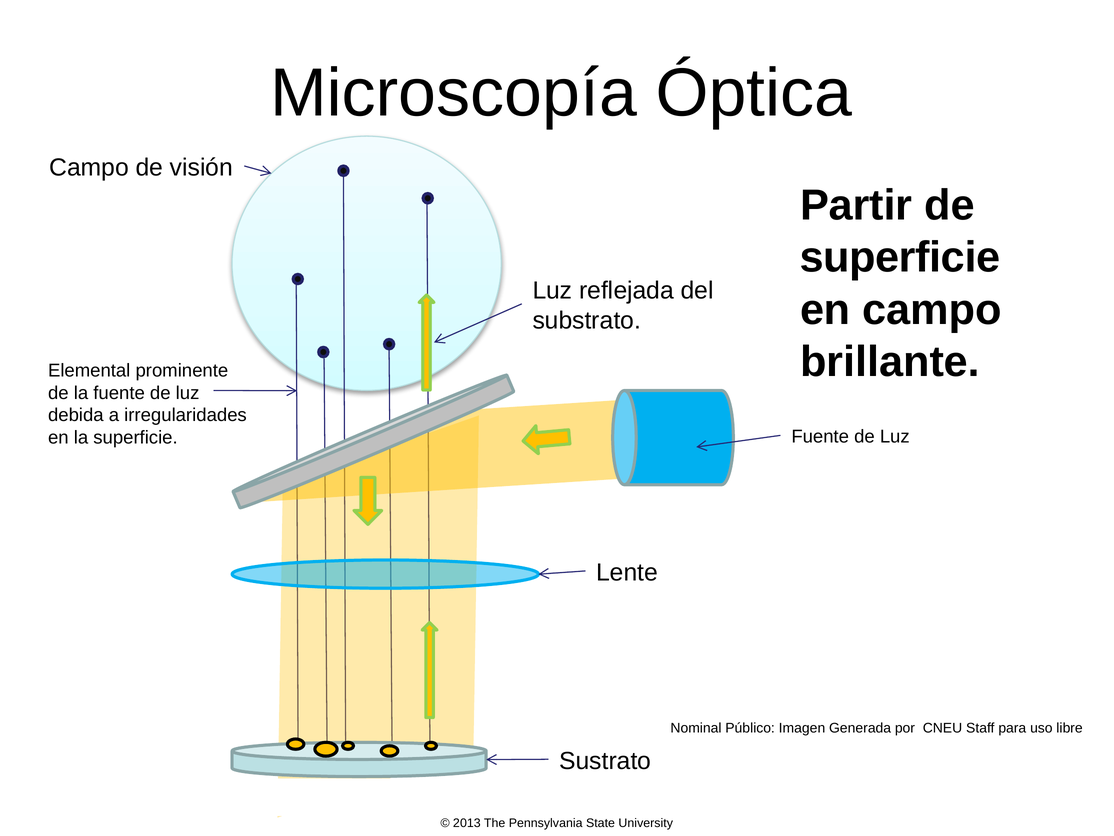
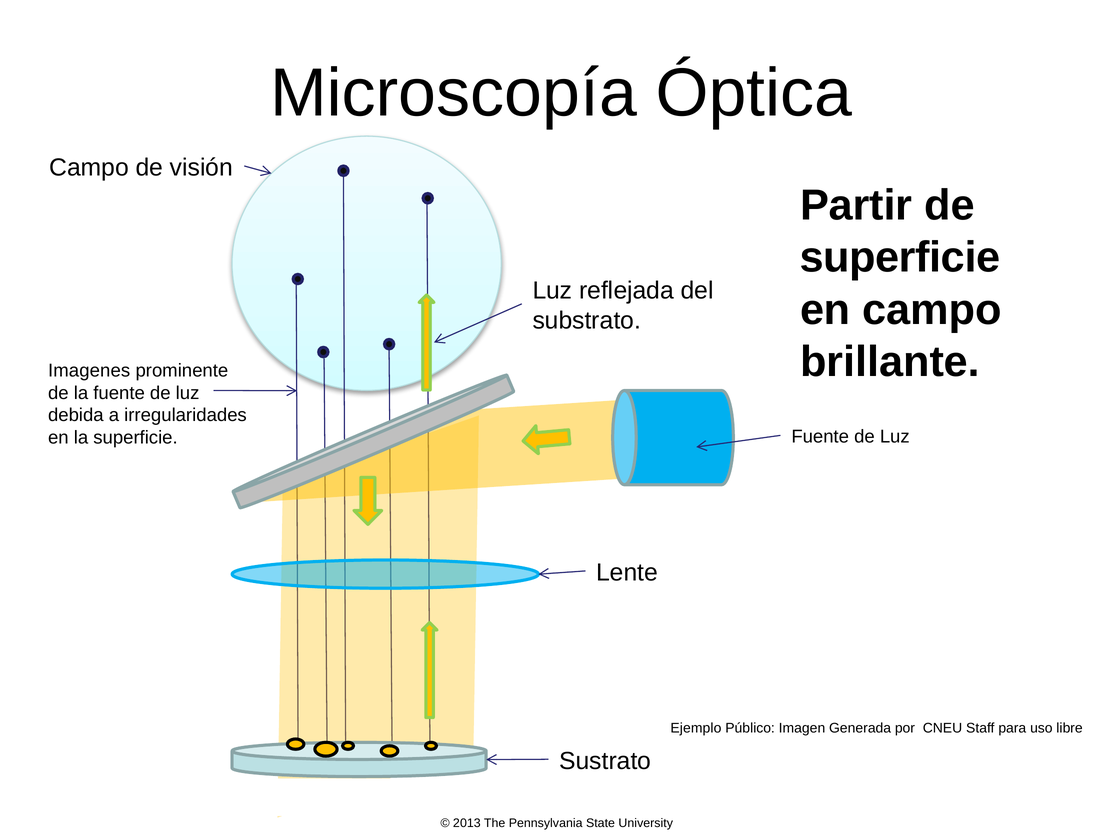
Elemental: Elemental -> Imagenes (89, 370)
Nominal: Nominal -> Ejemplo (696, 727)
